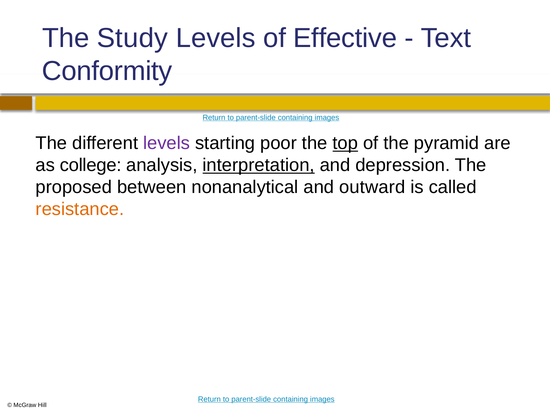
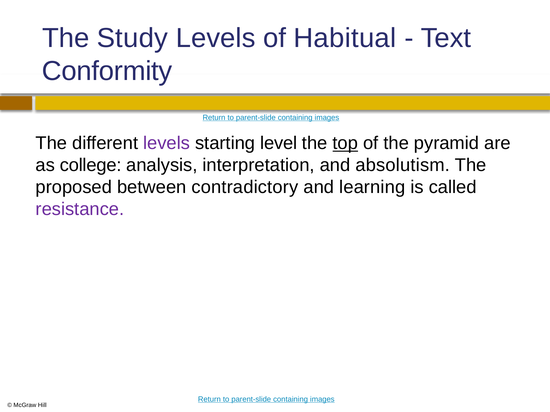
Effective: Effective -> Habitual (345, 38)
poor: poor -> level (279, 143)
interpretation underline: present -> none (259, 165)
depression: depression -> absolutism (403, 165)
nonanalytical: nonanalytical -> contradictory (245, 187)
outward: outward -> learning (372, 187)
resistance colour: orange -> purple (80, 209)
